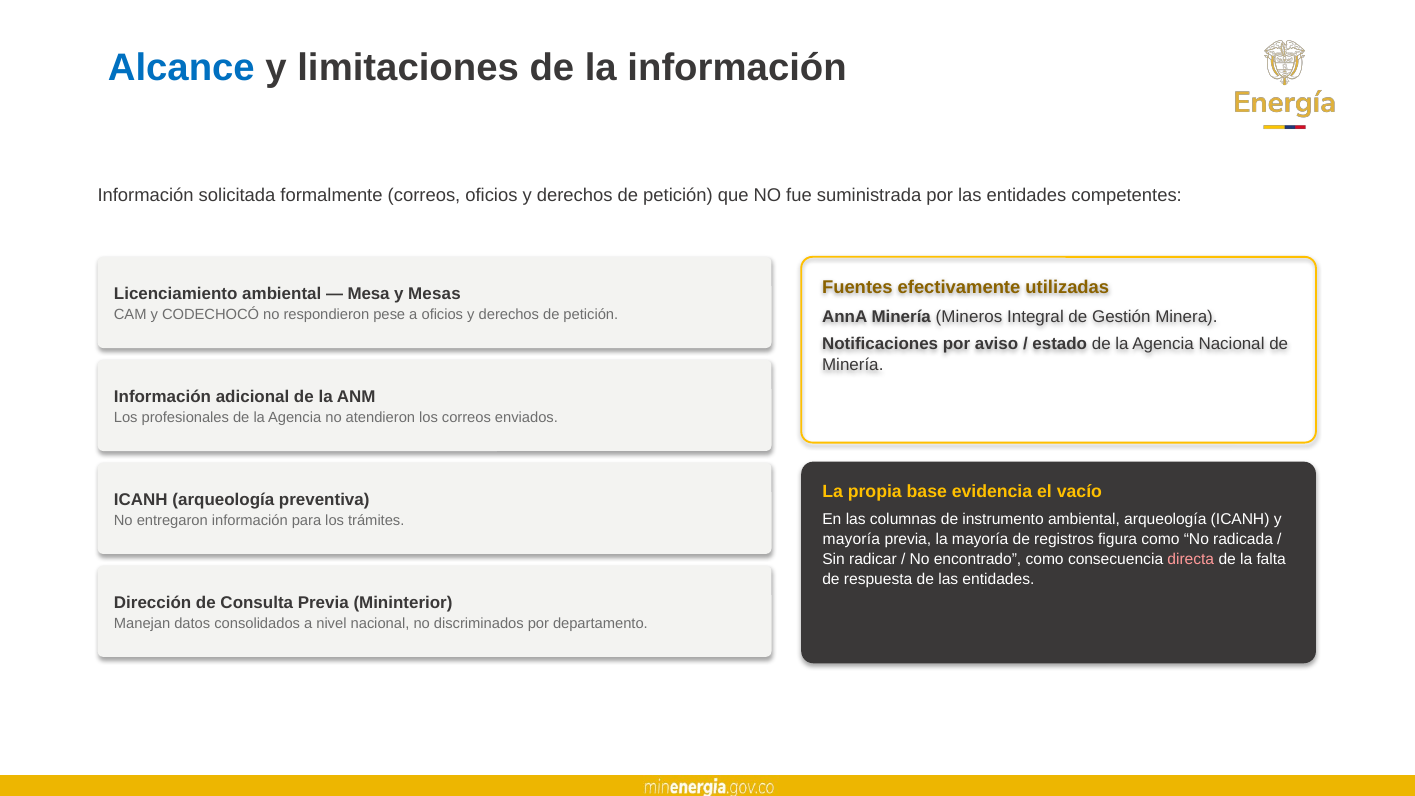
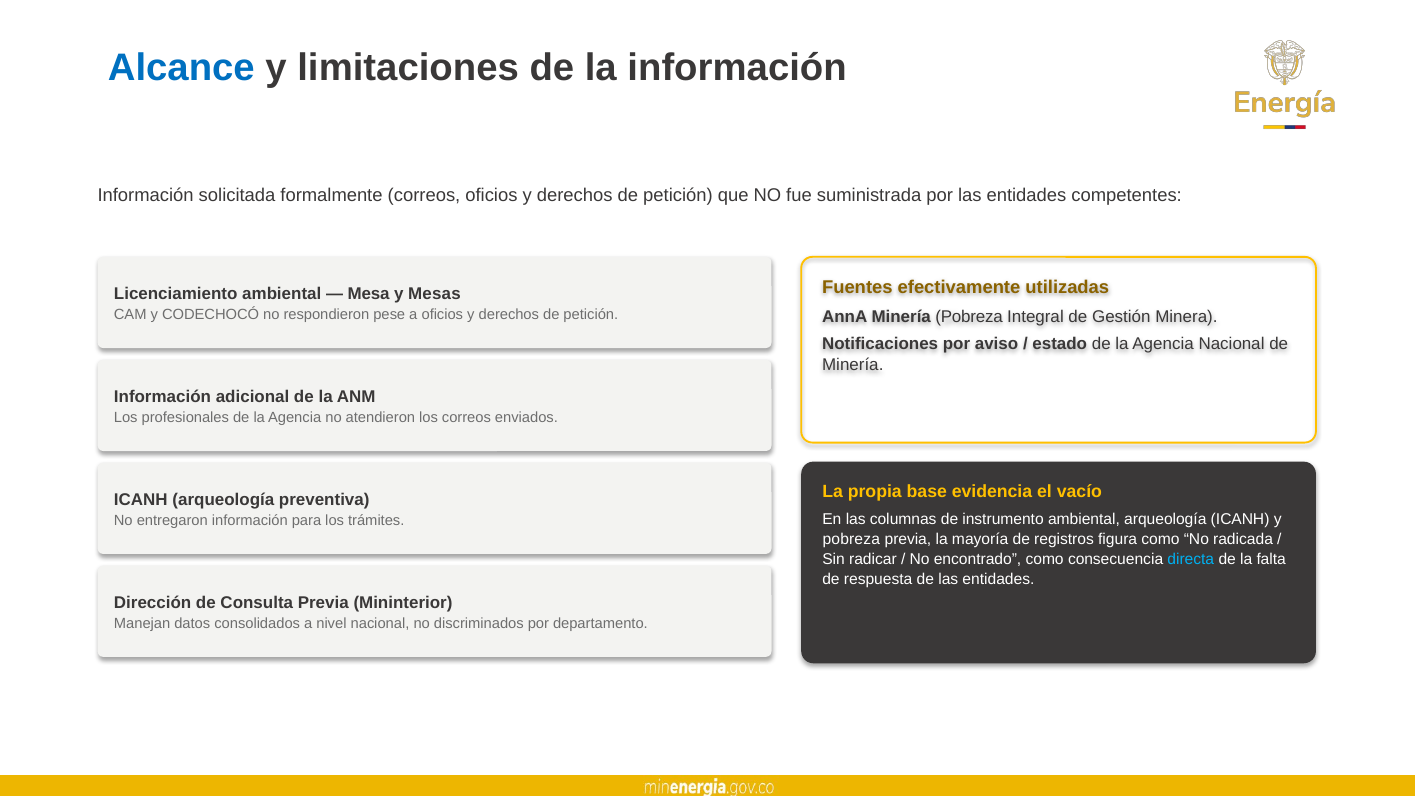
Minería Mineros: Mineros -> Pobreza (969, 317)
mayoría: mayoría -> pobreza (851, 539)
directa colour: pink -> light blue (1191, 559)
